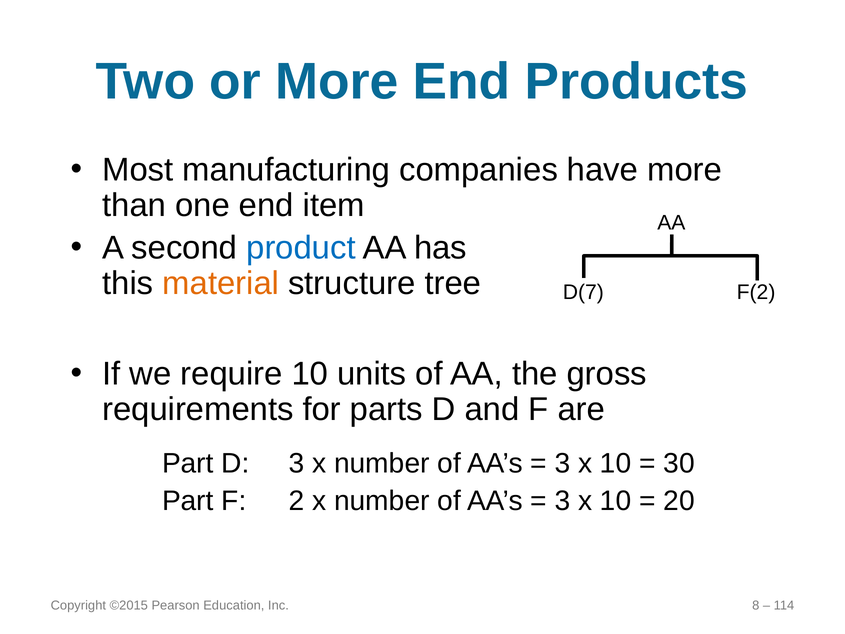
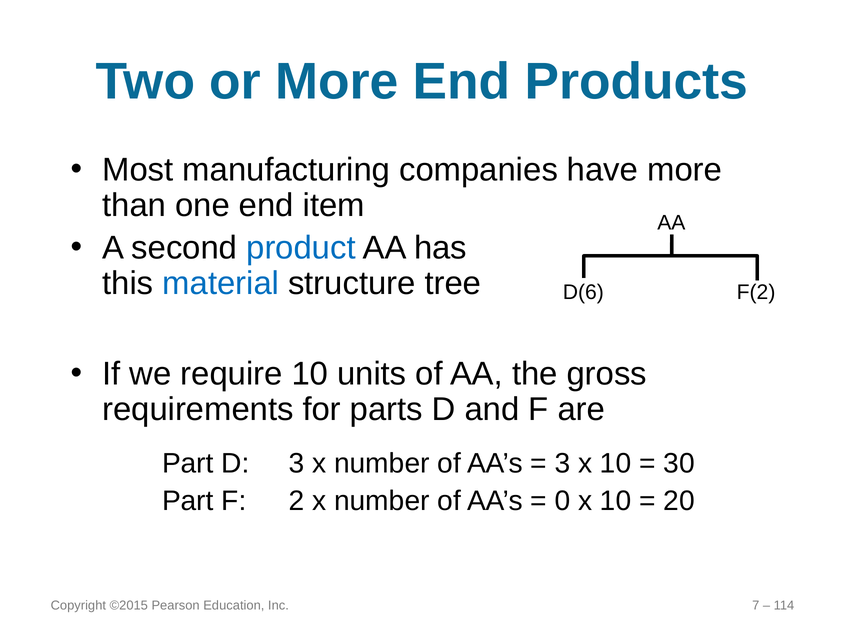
material colour: orange -> blue (221, 283)
D(7: D(7 -> D(6 (583, 292)
3: 3 -> 0 (563, 501)
8: 8 -> 7 (756, 605)
